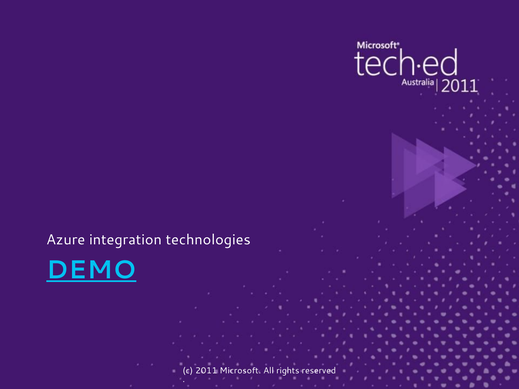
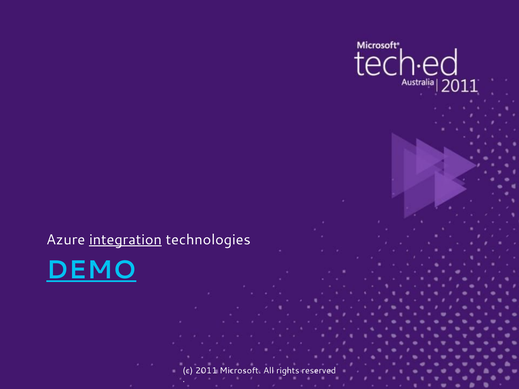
integration underline: none -> present (125, 240)
